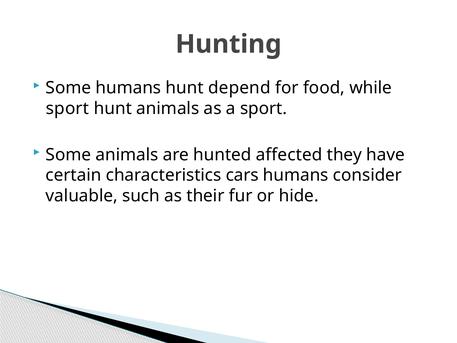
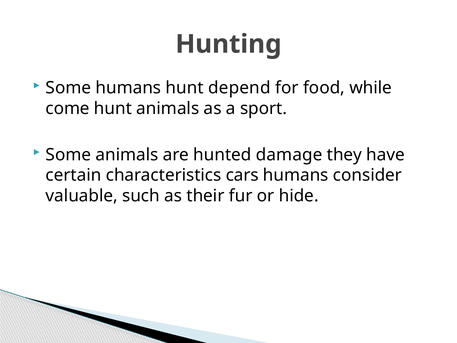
sport: sport -> come (68, 108)
affected: affected -> damage (289, 155)
